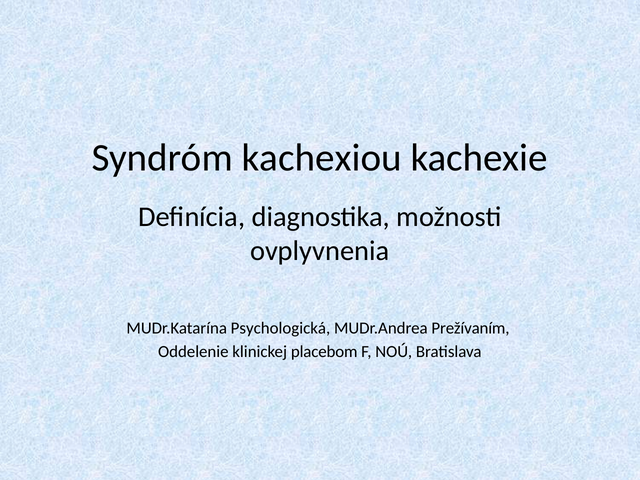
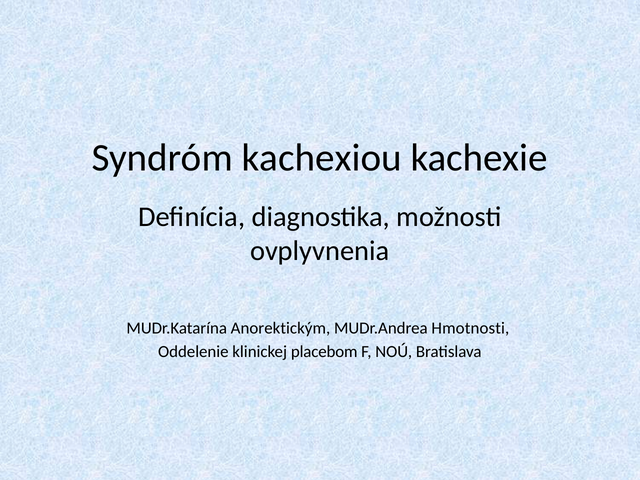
Psychologická: Psychologická -> Anorektickým (280, 328)
Prežívaním: Prežívaním -> Hmotnosti (470, 328)
